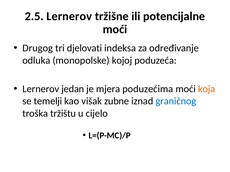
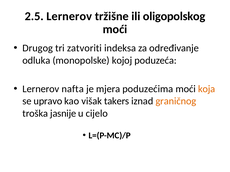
potencijalne: potencijalne -> oligopolskog (174, 16)
djelovati: djelovati -> zatvoriti (84, 48)
jedan: jedan -> nafta (73, 89)
temelji: temelji -> upravo (48, 101)
zubne: zubne -> takers (117, 101)
graničnog colour: blue -> orange (176, 101)
tržištu: tržištu -> jasnije (63, 114)
